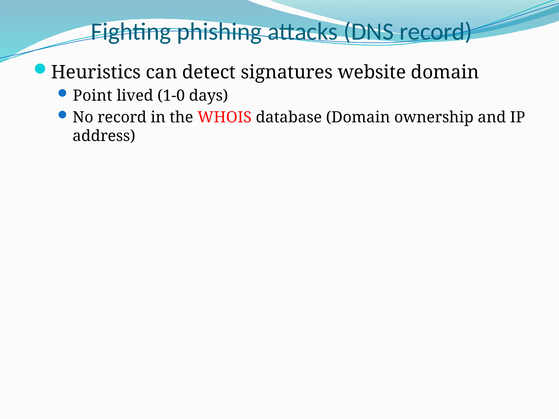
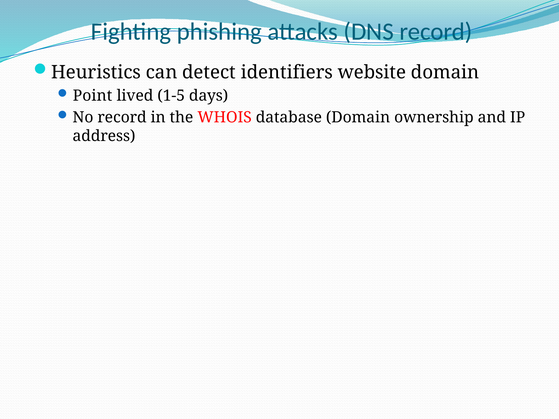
signatures: signatures -> identifiers (287, 72)
1-0: 1-0 -> 1-5 (171, 96)
